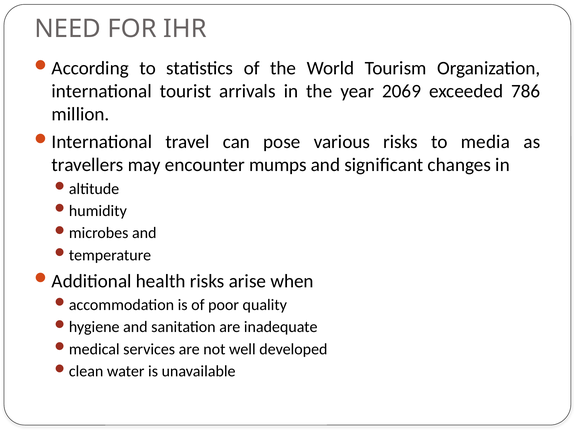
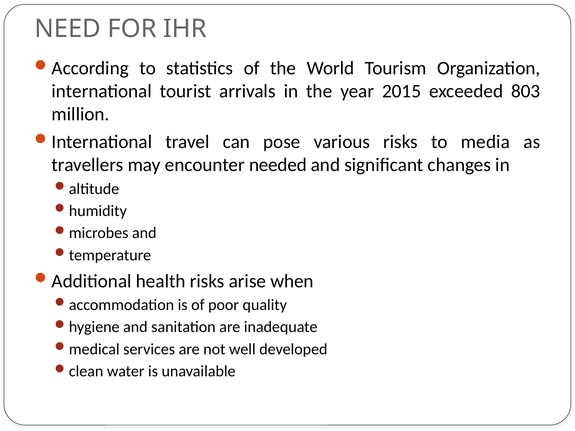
2069: 2069 -> 2015 (402, 91)
786: 786 -> 803 (526, 91)
mumps: mumps -> needed (278, 165)
